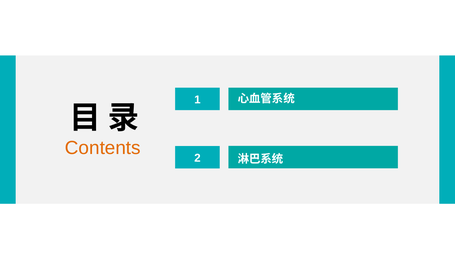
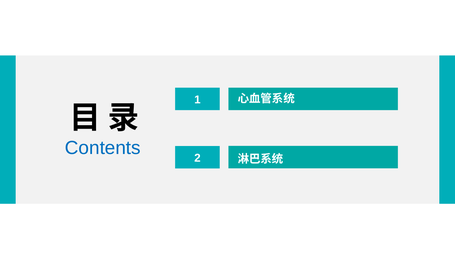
Contents colour: orange -> blue (103, 148)
